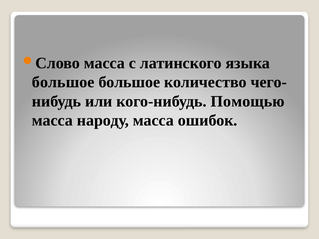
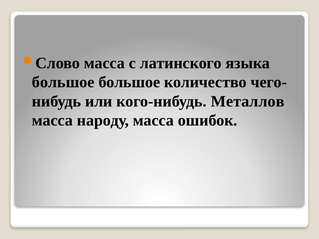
Помощью: Помощью -> Металлов (248, 101)
